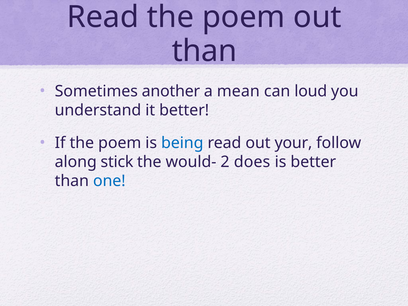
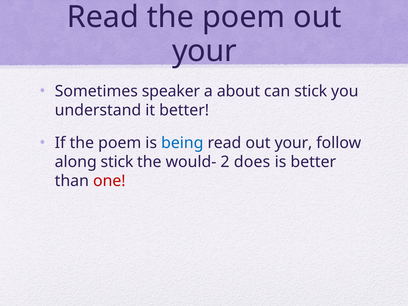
than: than -> your (204, 51)
another: another -> speaker (171, 91)
mean: mean -> about (238, 91)
can loud: loud -> stick (311, 91)
one colour: blue -> red (109, 181)
